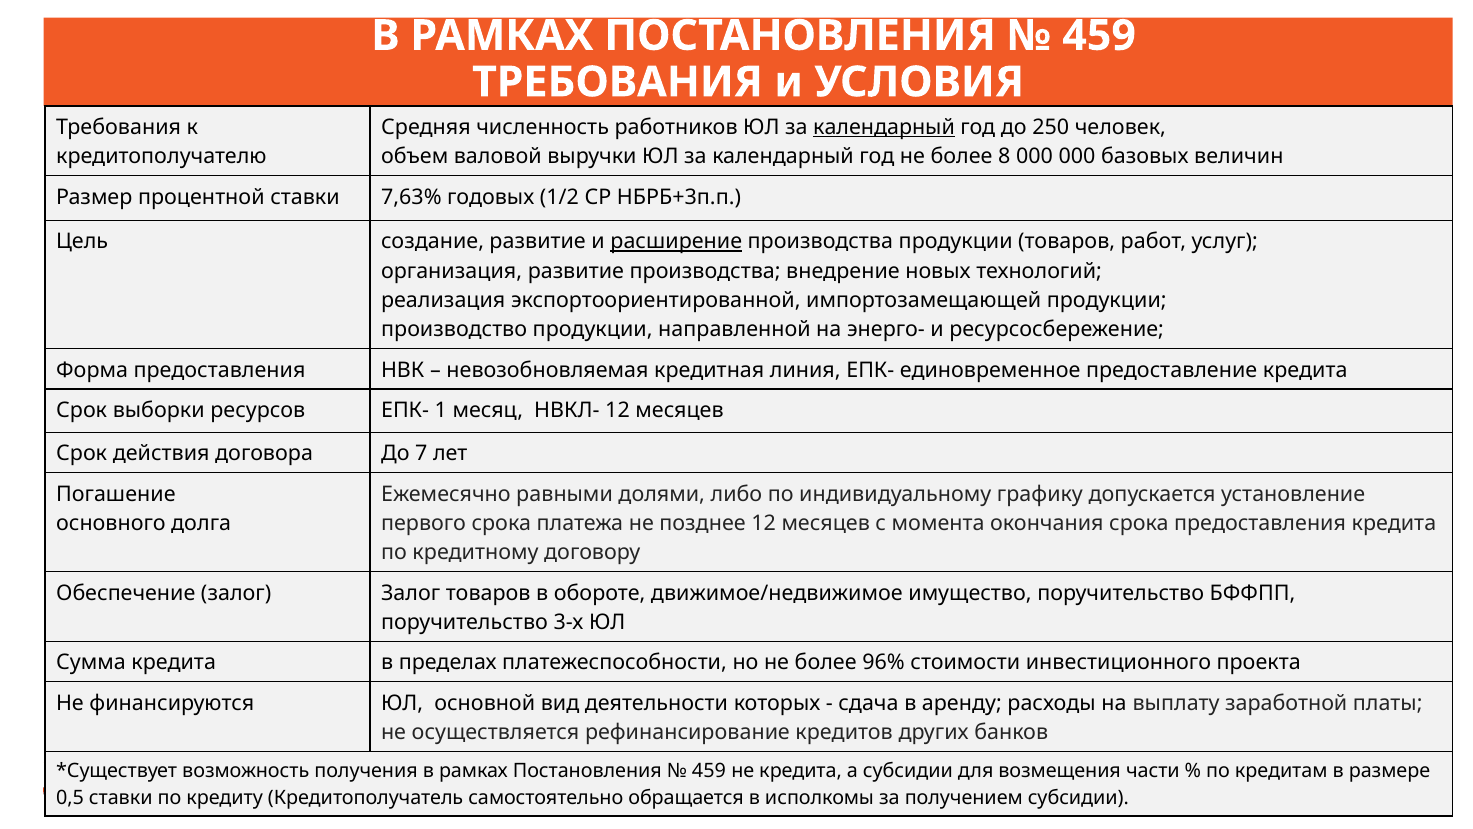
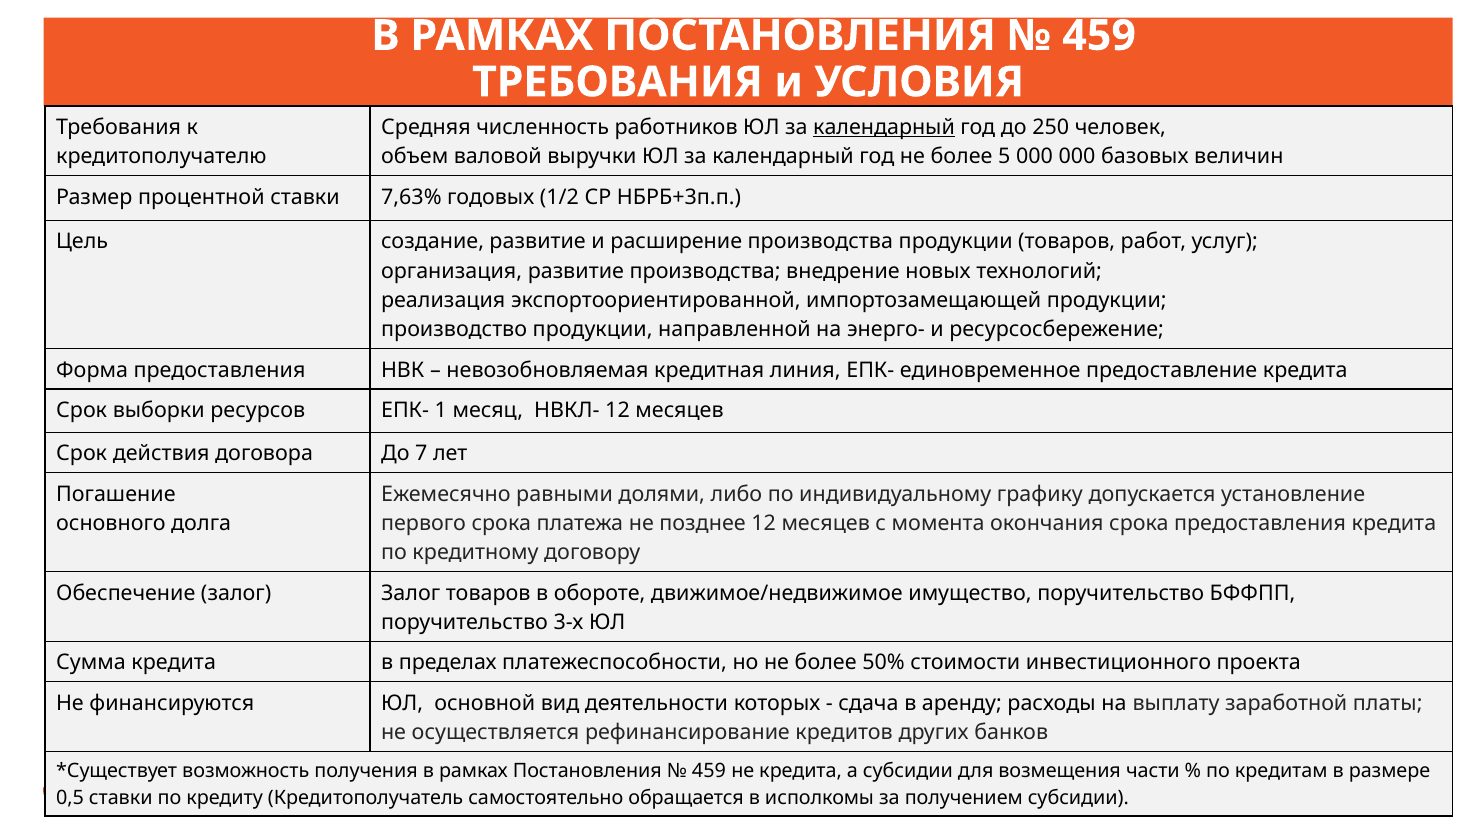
8: 8 -> 5 (1004, 157)
расширение underline: present -> none (676, 242)
96%: 96% -> 50% (884, 662)
